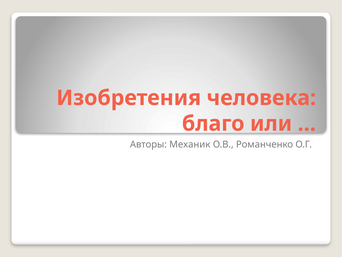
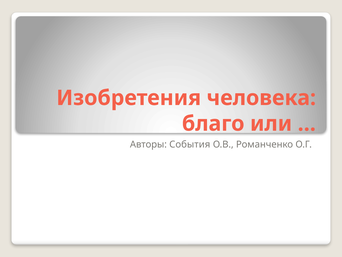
Механик: Механик -> События (190, 144)
